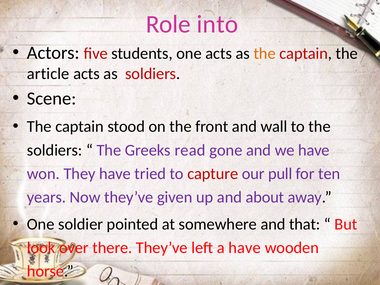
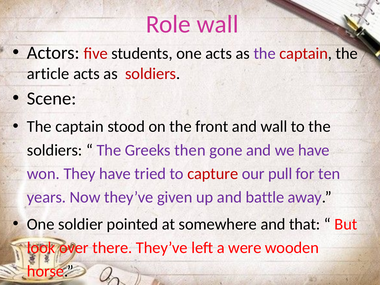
Role into: into -> wall (218, 24)
the colour: orange -> purple (265, 54)
read: read -> then (190, 150)
about: about -> battle (265, 197)
a have: have -> were (245, 248)
